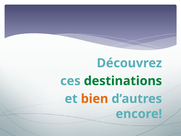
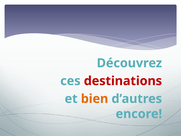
destinations colour: green -> red (123, 81)
